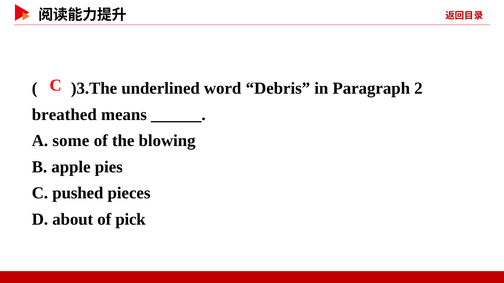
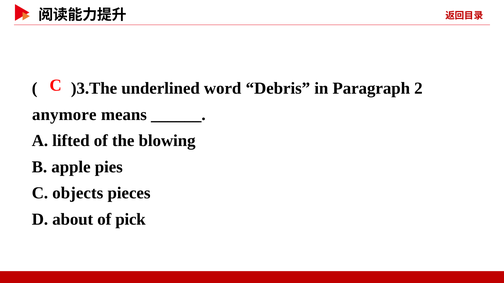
breathed: breathed -> anymore (64, 115)
some: some -> lifted (71, 141)
pushed: pushed -> objects (78, 193)
